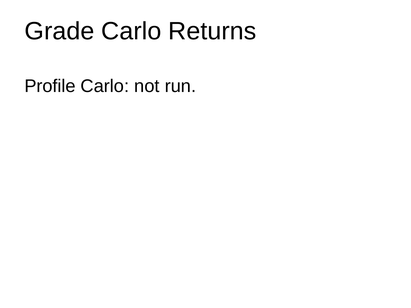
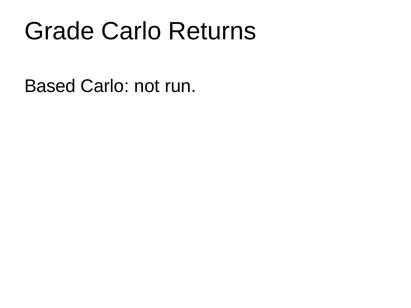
Profile: Profile -> Based (50, 86)
